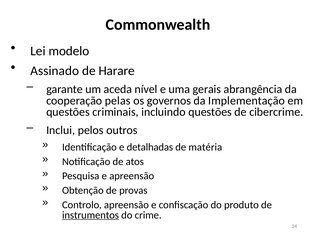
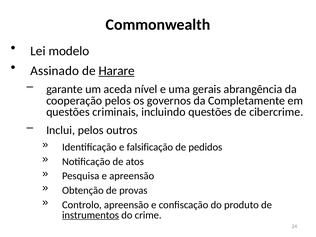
Harare underline: none -> present (117, 71)
cooperação pelas: pelas -> pelos (118, 101)
Implementação: Implementação -> Completamente (247, 101)
detalhadas: detalhadas -> falsificação (150, 147)
matéria: matéria -> pedidos (205, 147)
